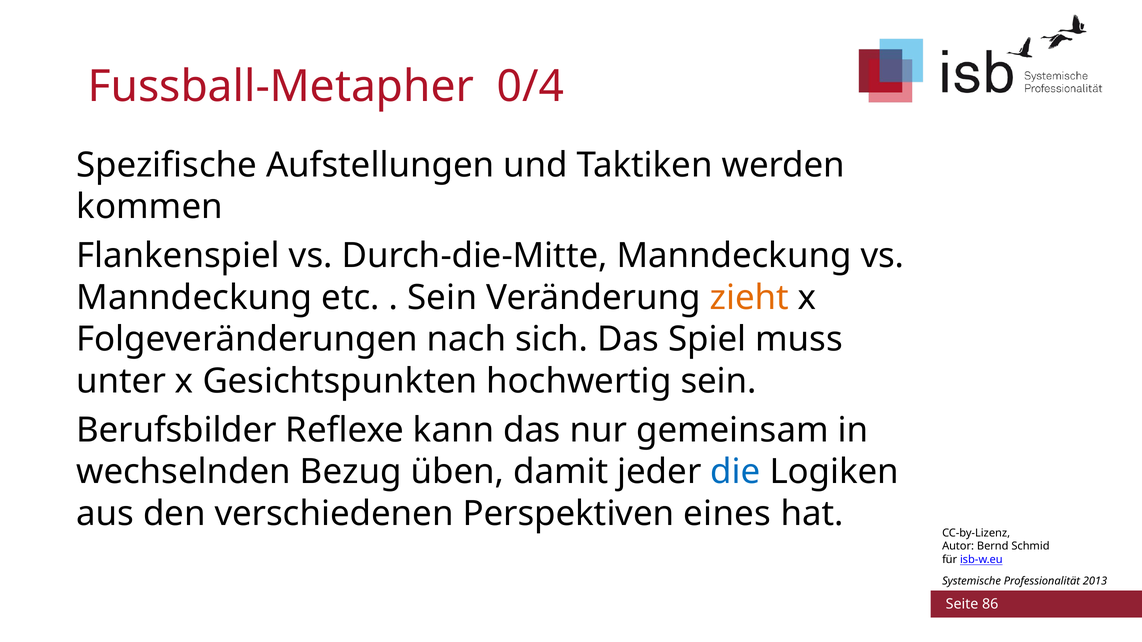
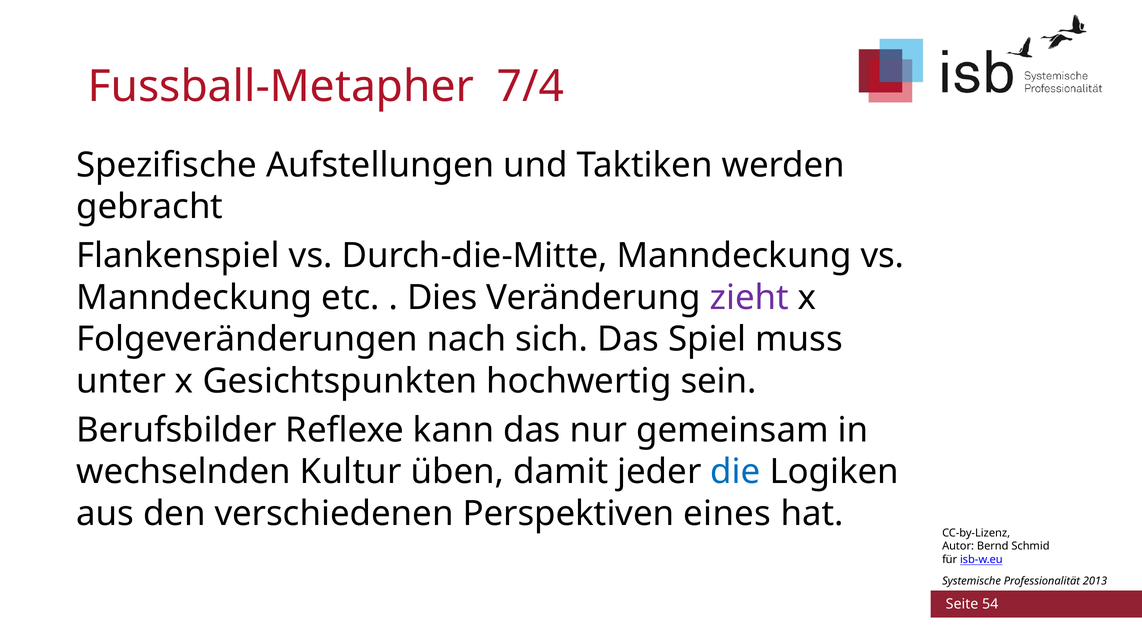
0/4: 0/4 -> 7/4 (531, 87)
kommen: kommen -> gebracht (150, 207)
Sein: Sein -> Dies (442, 298)
zieht colour: orange -> purple (749, 298)
Bezug: Bezug -> Kultur (351, 472)
86: 86 -> 54 (990, 604)
